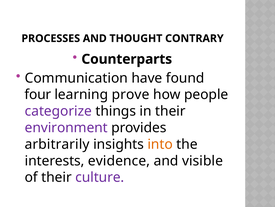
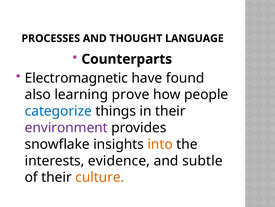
CONTRARY: CONTRARY -> LANGUAGE (194, 38)
Communication: Communication -> Electromagnetic (76, 78)
four: four -> also (38, 94)
categorize colour: purple -> blue (58, 111)
arbitrarily: arbitrarily -> snowflake (57, 144)
visible: visible -> subtle (202, 160)
culture colour: purple -> orange (100, 177)
